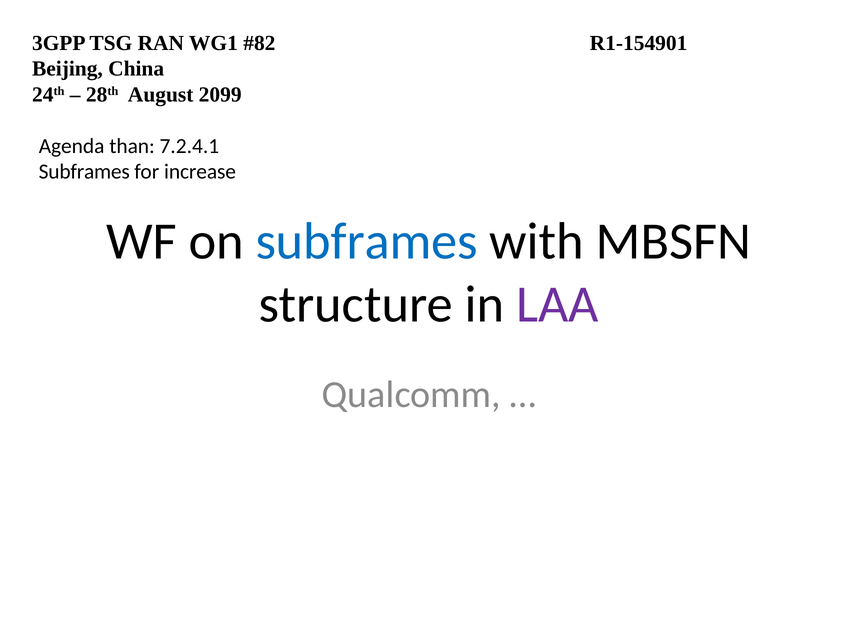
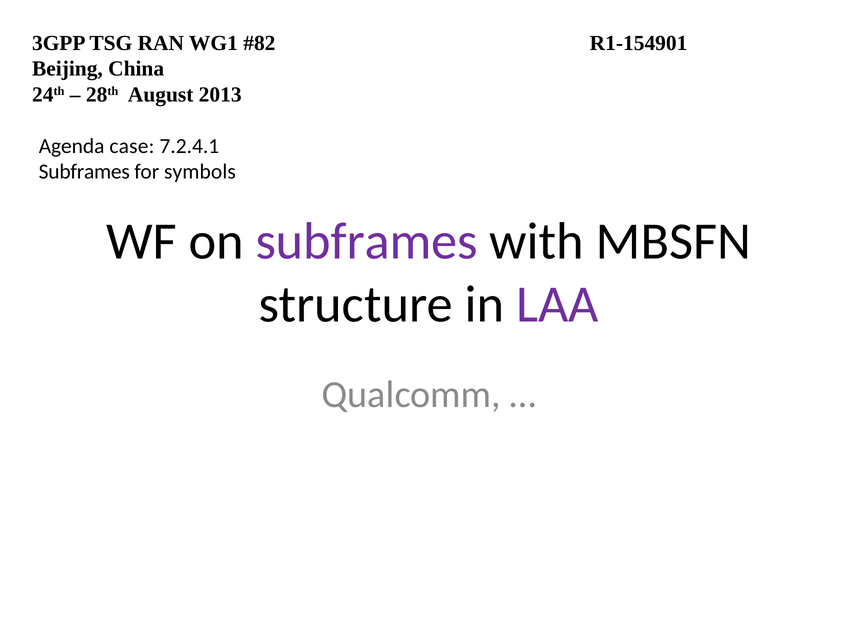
2099: 2099 -> 2013 (220, 94)
than: than -> case (132, 146)
increase: increase -> symbols (200, 172)
subframes colour: blue -> purple (367, 241)
